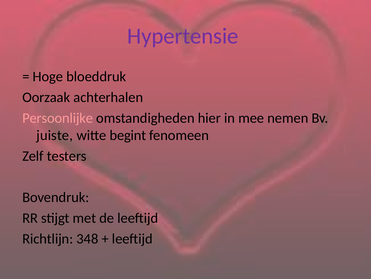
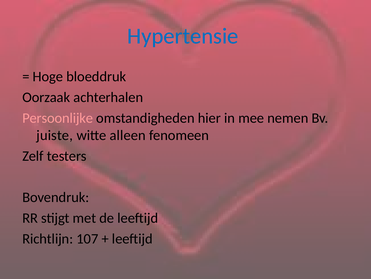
Hypertensie colour: purple -> blue (183, 36)
begint: begint -> alleen (128, 135)
348: 348 -> 107 (87, 238)
